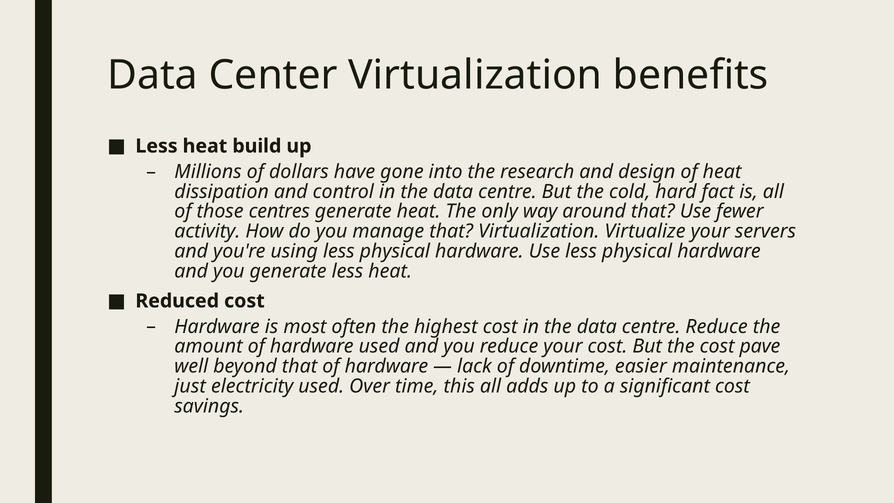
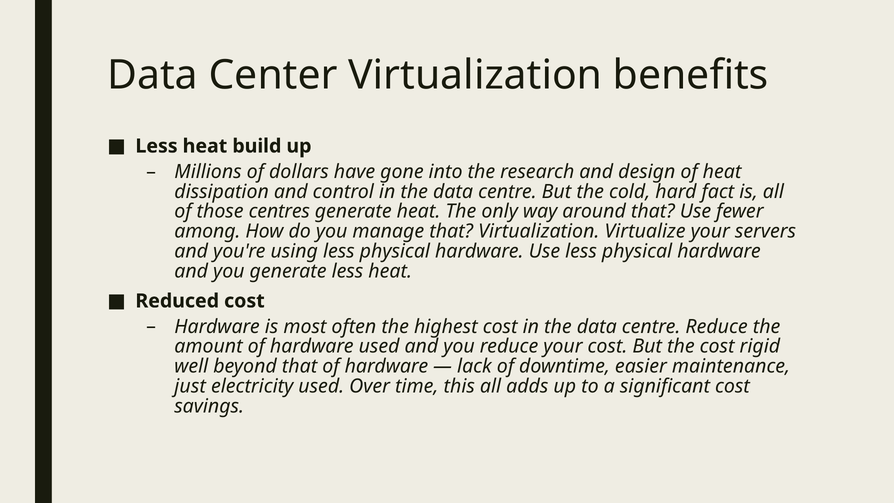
activity: activity -> among (207, 231)
pave: pave -> rigid (760, 346)
